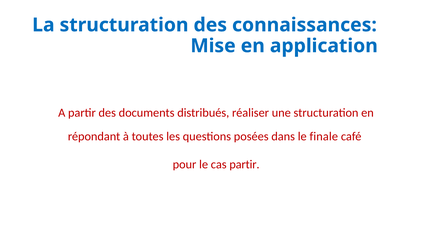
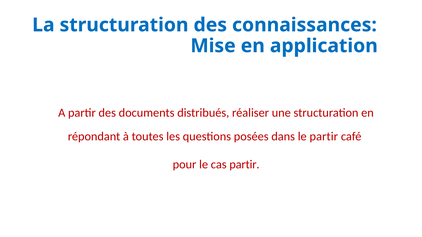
le finale: finale -> partir (324, 137)
